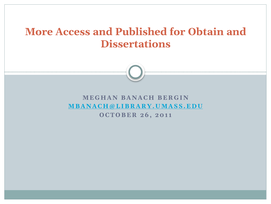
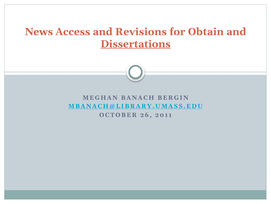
More: More -> News (39, 32)
Published: Published -> Revisions (141, 32)
Dissertations underline: none -> present (136, 44)
